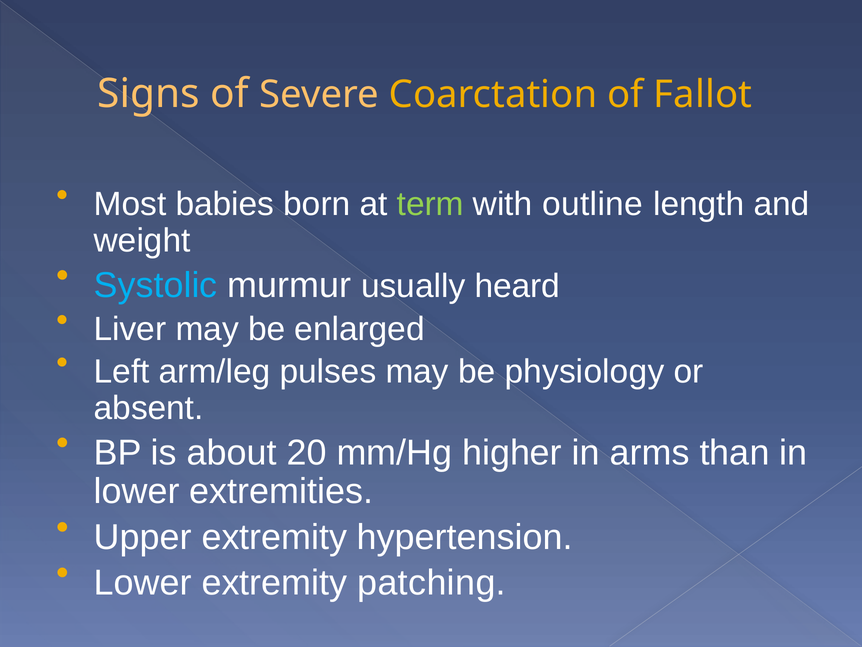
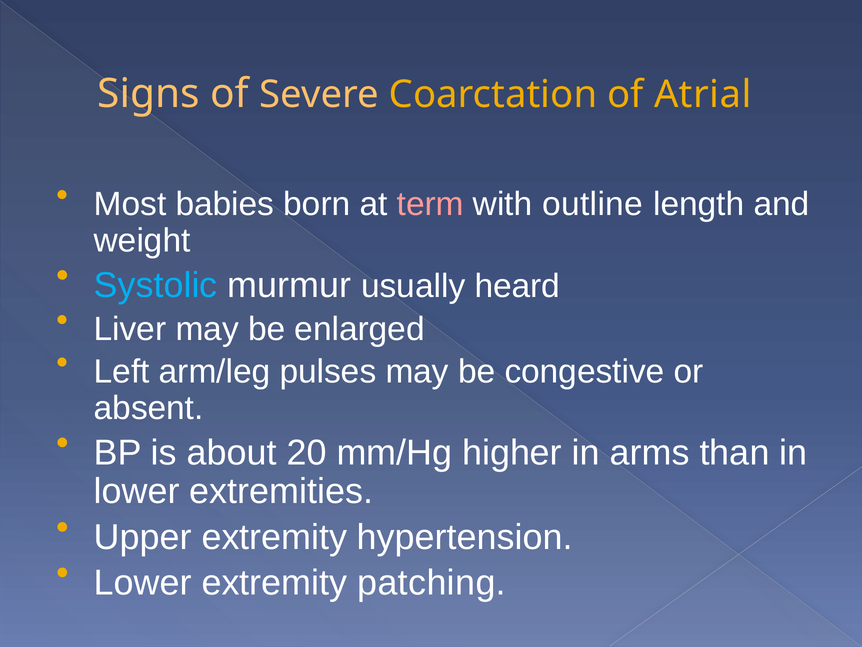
Fallot: Fallot -> Atrial (703, 95)
term colour: light green -> pink (430, 204)
physiology: physiology -> congestive (585, 371)
